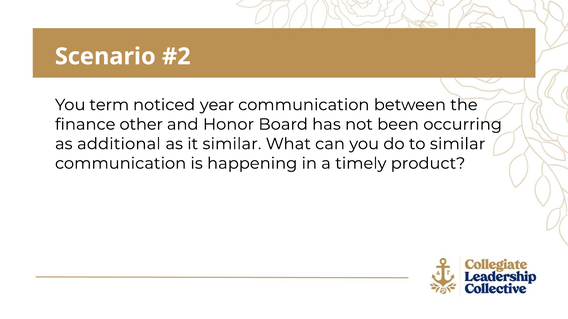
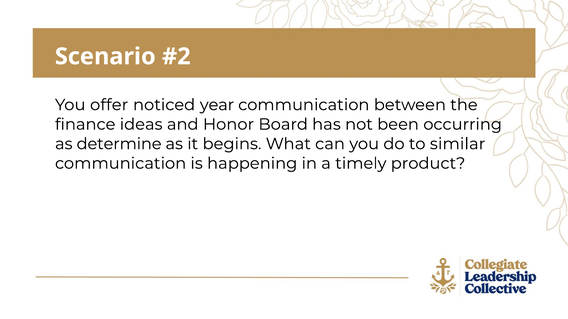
term: term -> offer (109, 105)
other: other -> ideas (141, 125)
additional: additional -> determine (119, 144)
it similar: similar -> begins (232, 144)
